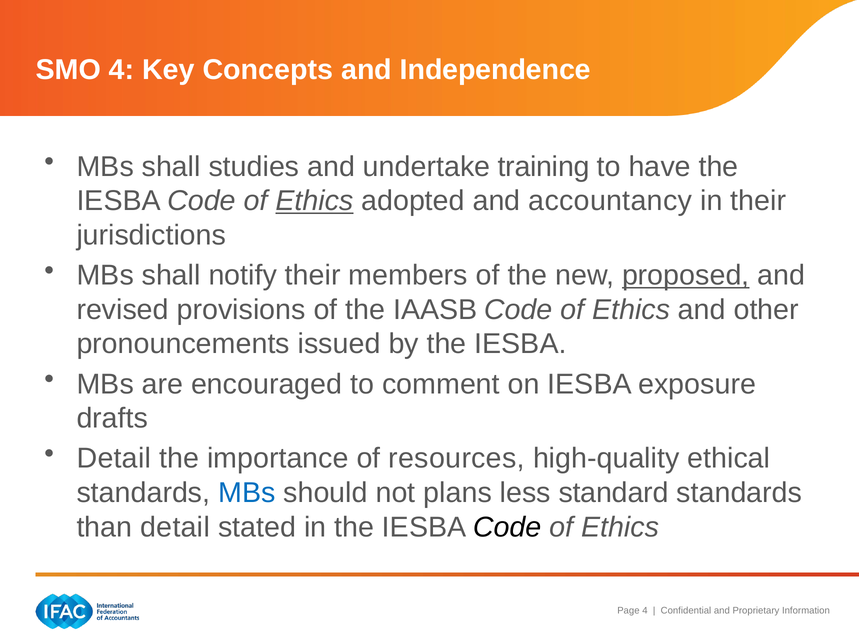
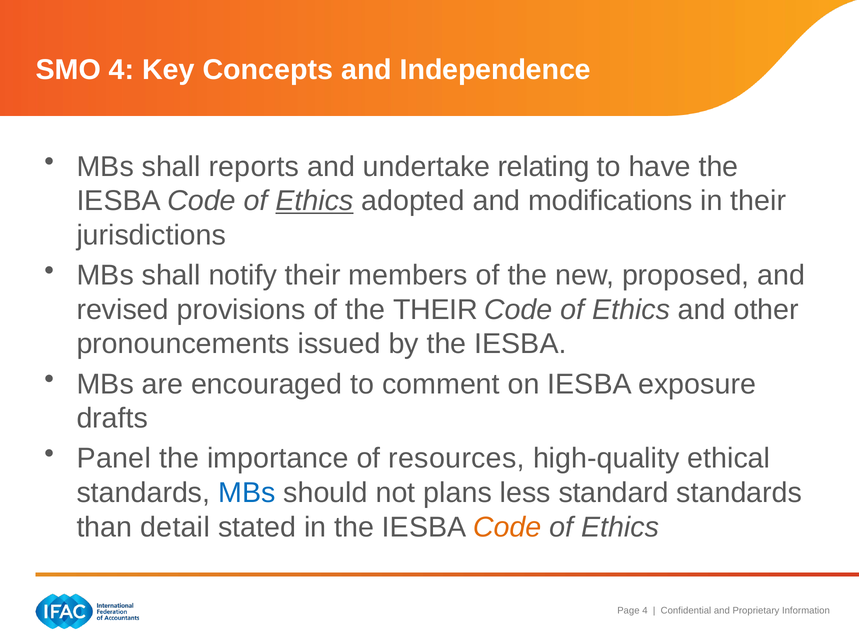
studies: studies -> reports (254, 167)
training: training -> relating (544, 167)
accountancy: accountancy -> modifications (610, 201)
proposed underline: present -> none (686, 275)
the IAASB: IAASB -> THEIR (435, 310)
Detail: Detail -> Panel (114, 459)
Code colour: black -> orange (507, 527)
